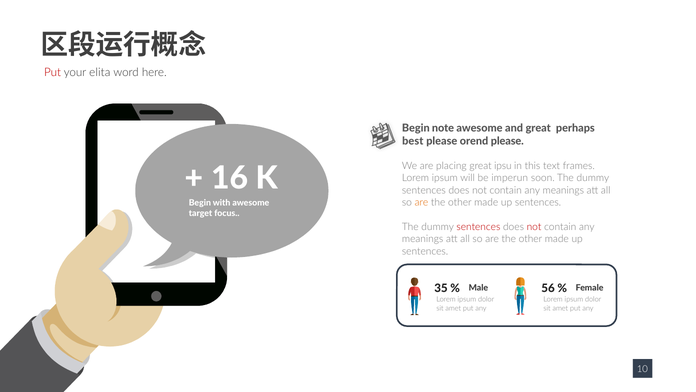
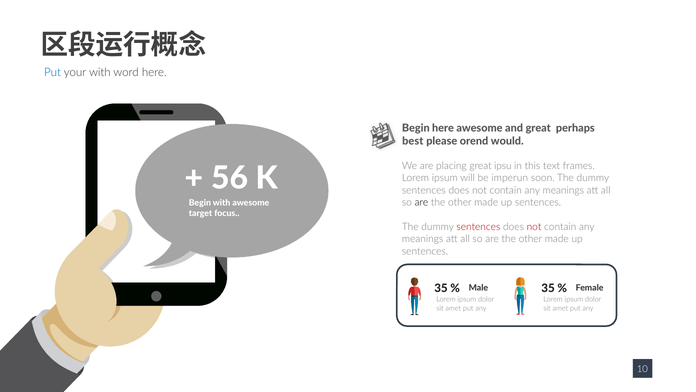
Put colour: red -> blue (53, 72)
your elita: elita -> with (100, 72)
Begin note: note -> here (443, 128)
orend please: please -> would (507, 141)
16: 16 -> 56 (230, 178)
are colour: orange -> black (421, 202)
Male 56: 56 -> 35 (548, 288)
